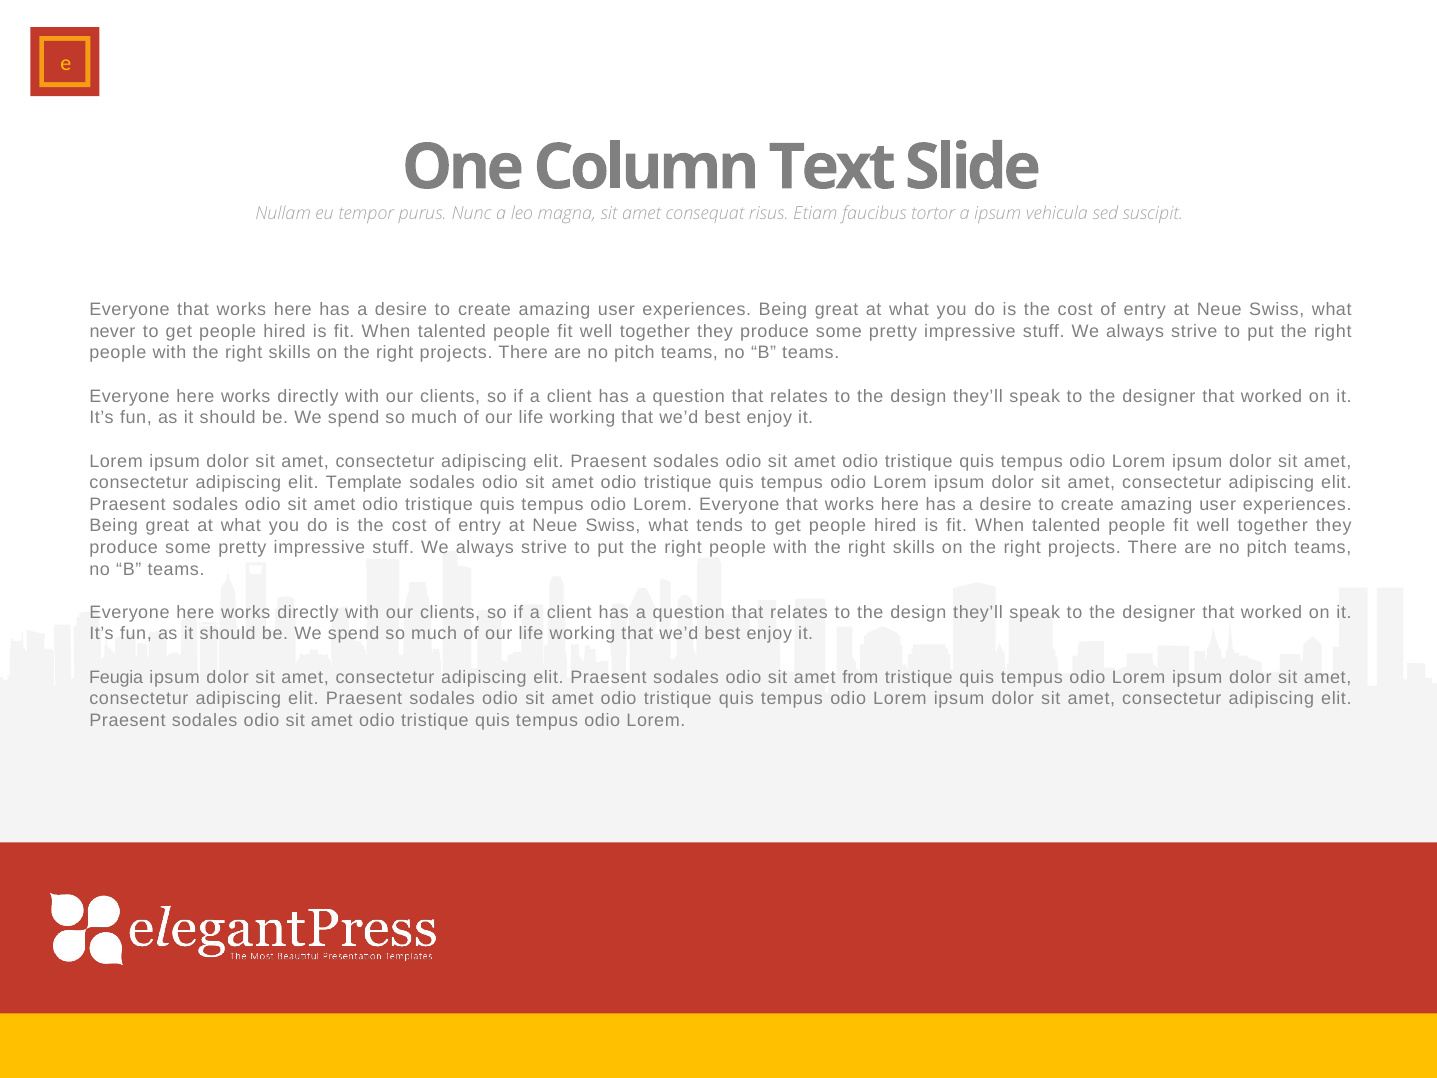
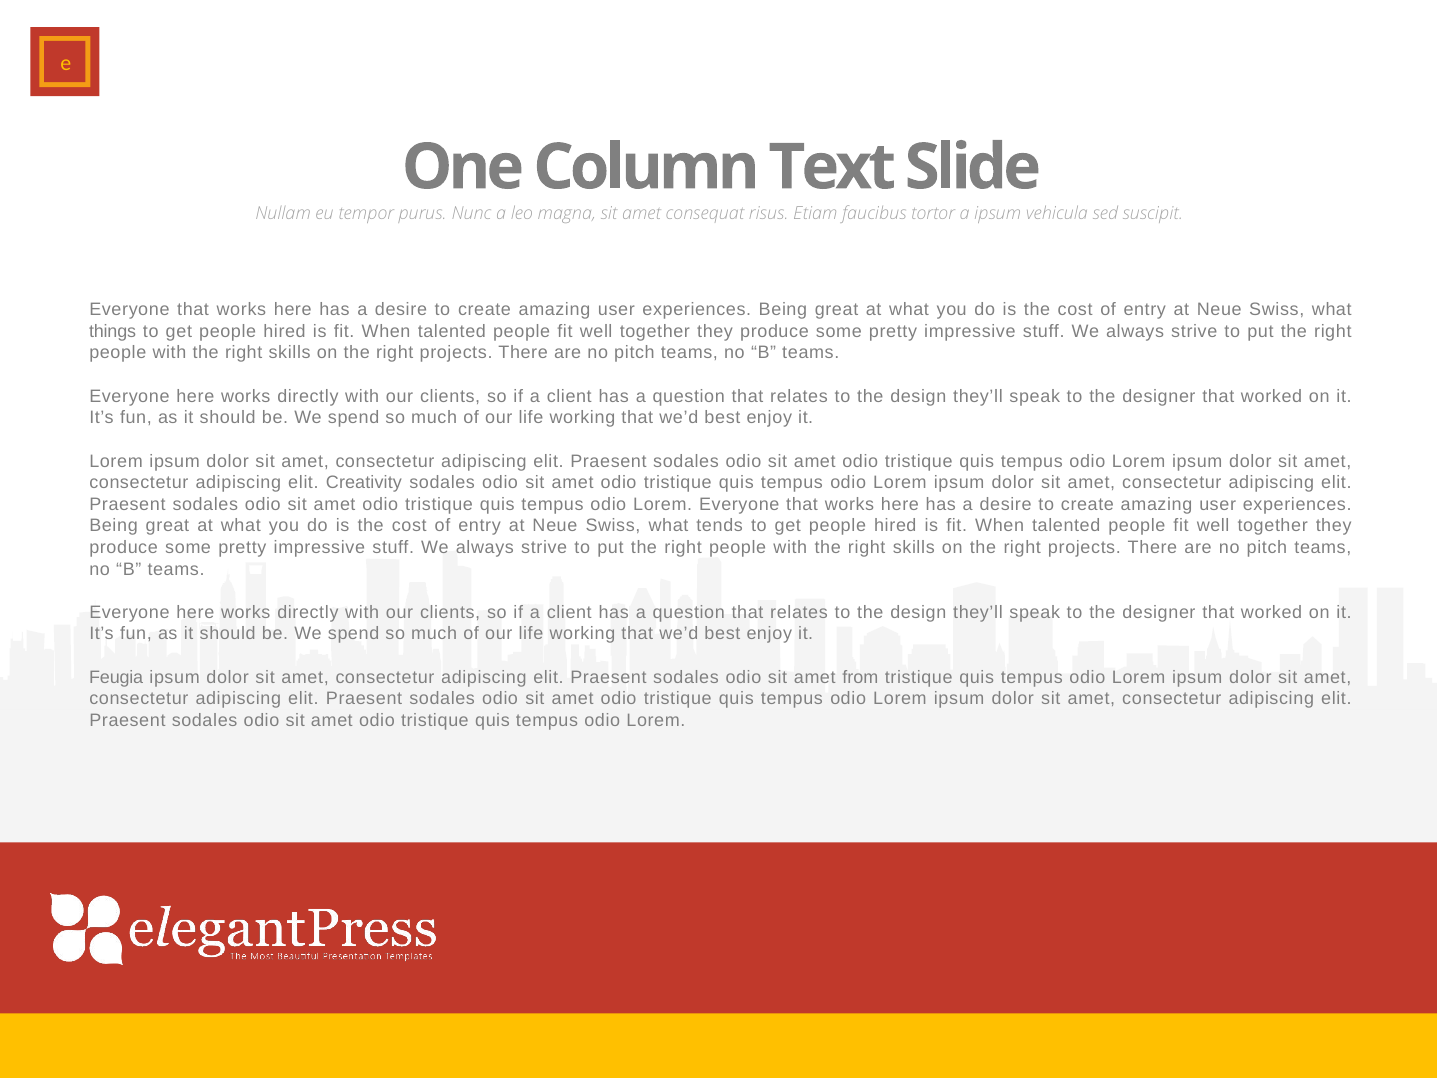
never: never -> things (113, 331)
Template: Template -> Creativity (364, 483)
